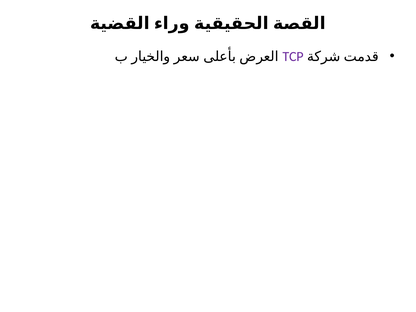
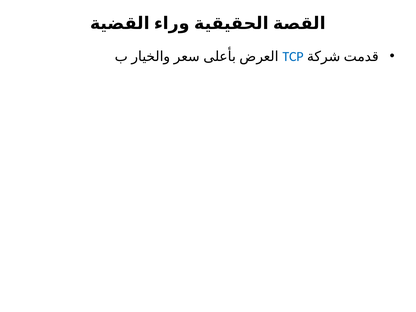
TCP colour: purple -> blue (293, 56)
